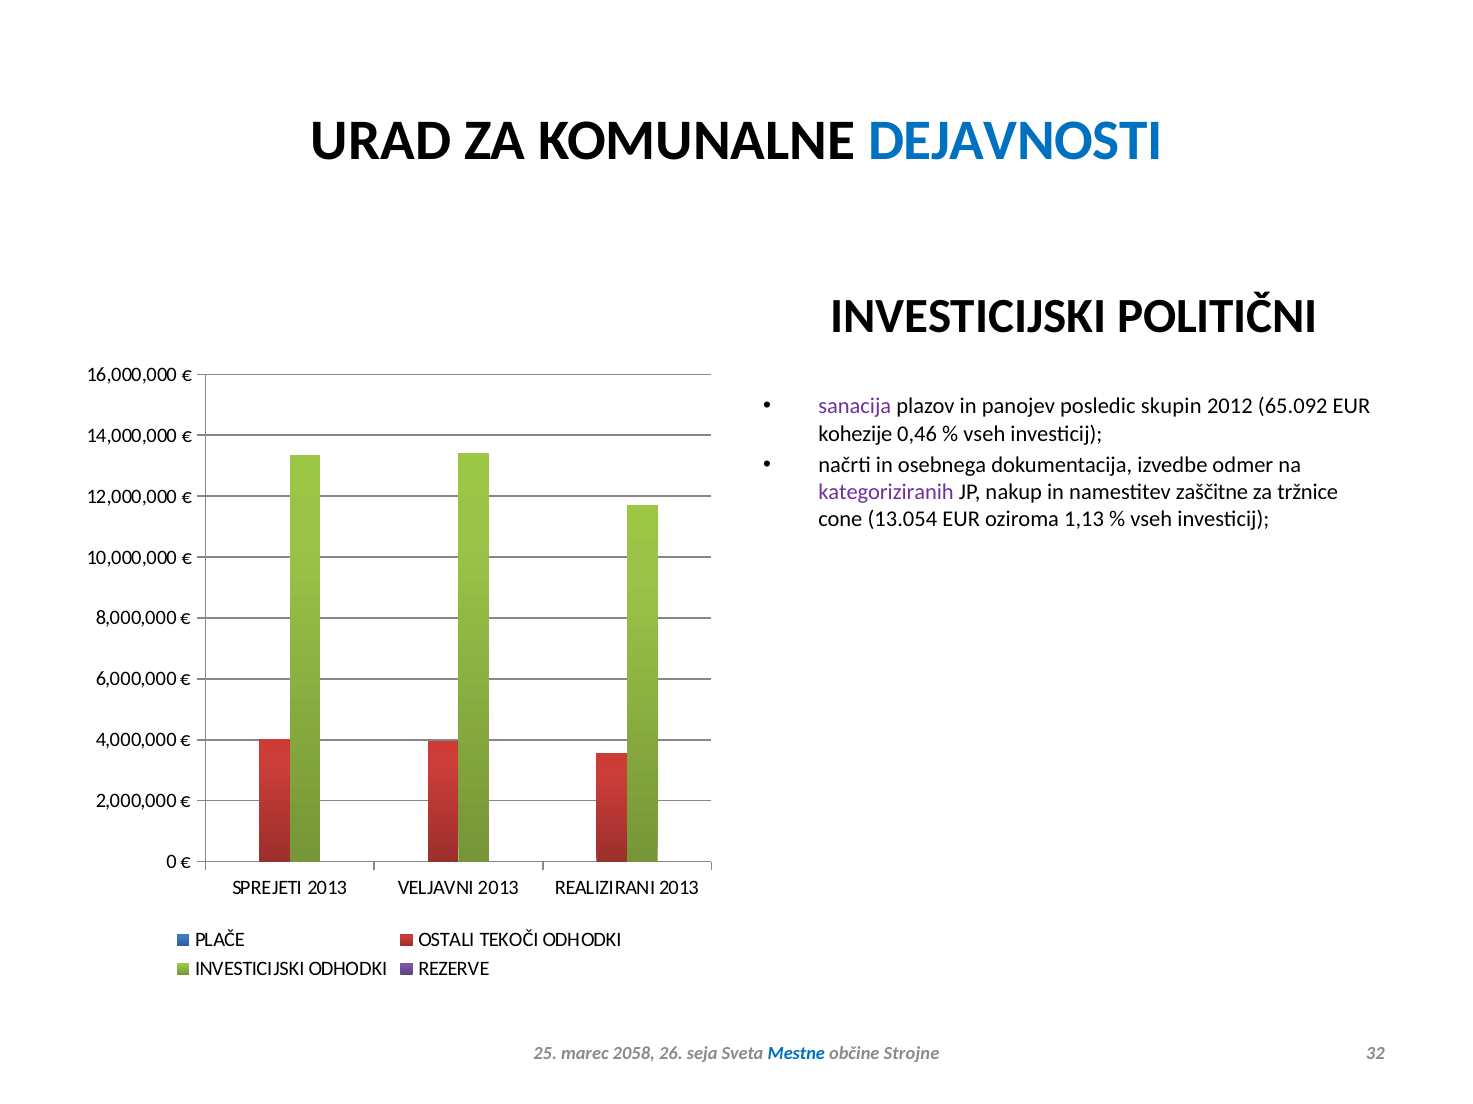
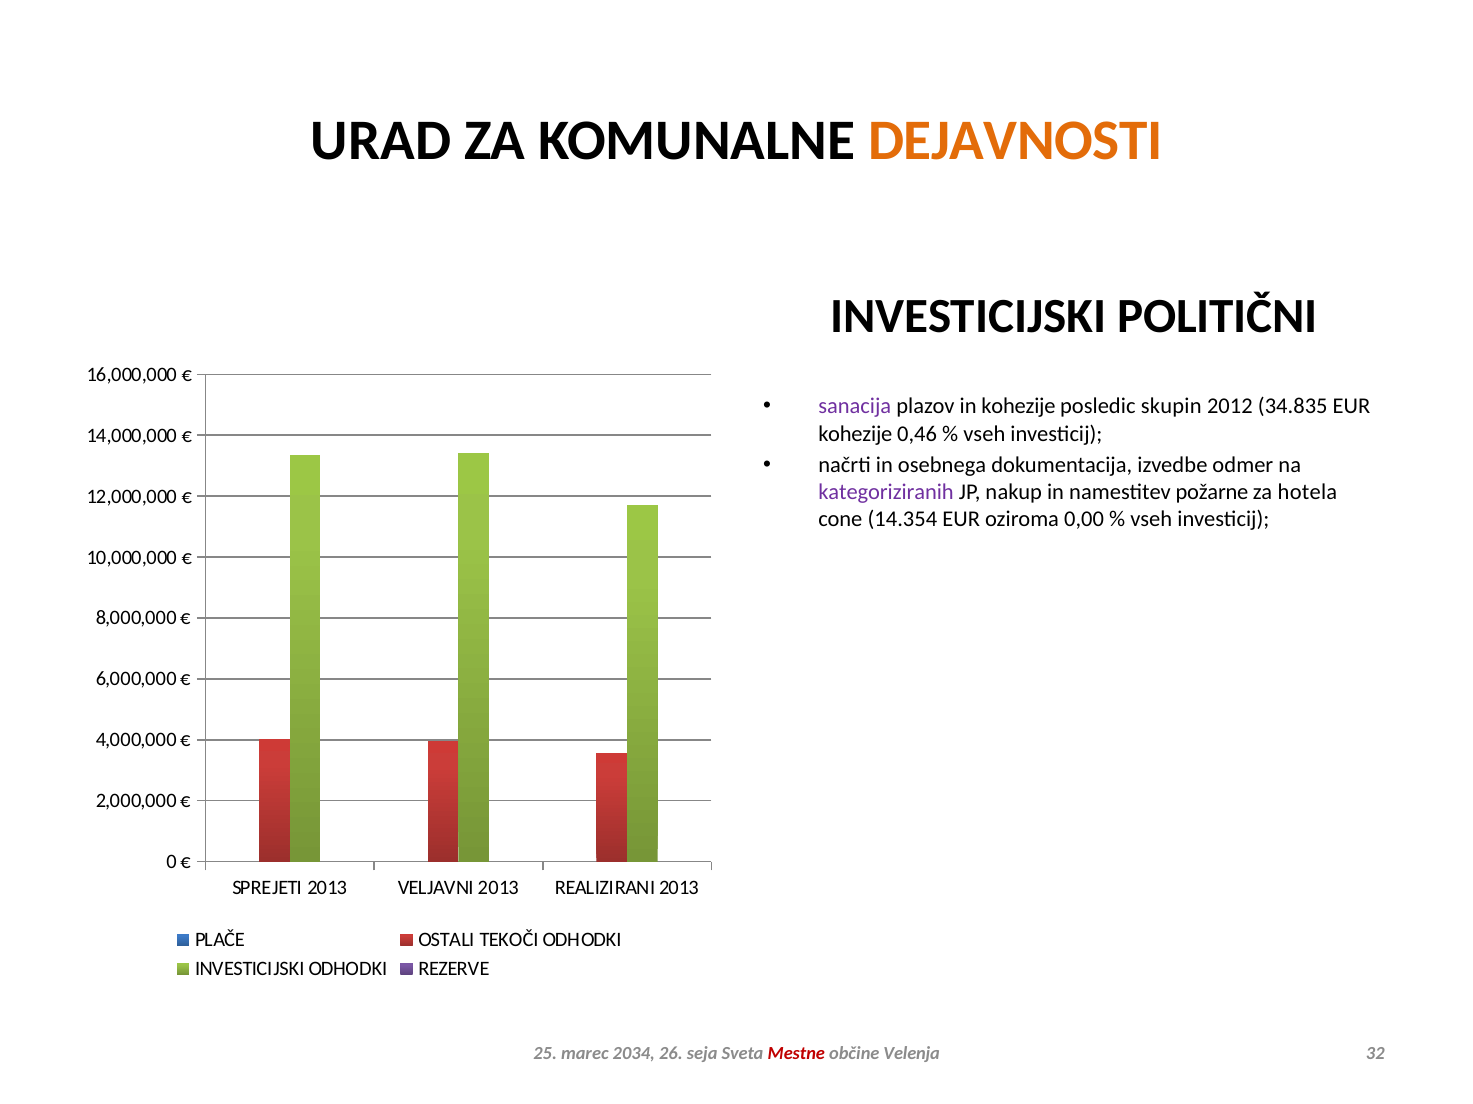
DEJAVNOSTI colour: blue -> orange (1015, 140)
in panojev: panojev -> kohezije (1018, 407)
65.092: 65.092 -> 34.835 (1293, 407)
zaščitne: zaščitne -> požarne (1212, 493)
tržnice: tržnice -> hotela (1307, 493)
13.054: 13.054 -> 14.354 (902, 520)
1,13: 1,13 -> 0,00 (1084, 520)
2058: 2058 -> 2034 (634, 1055)
Mestne colour: blue -> red (796, 1055)
Strojne: Strojne -> Velenja (912, 1055)
